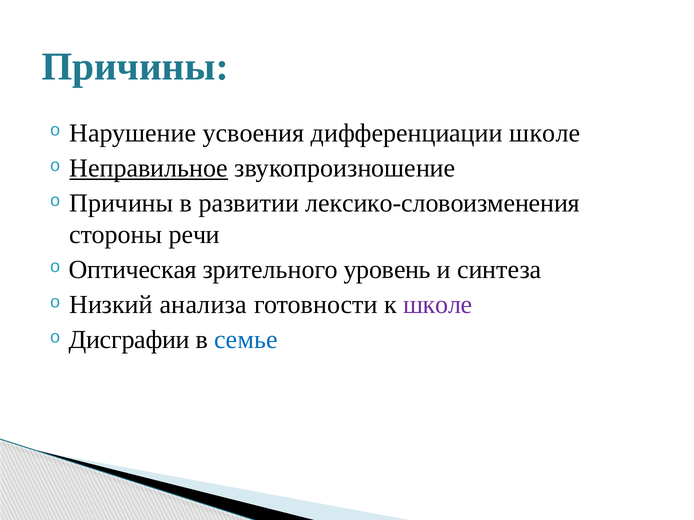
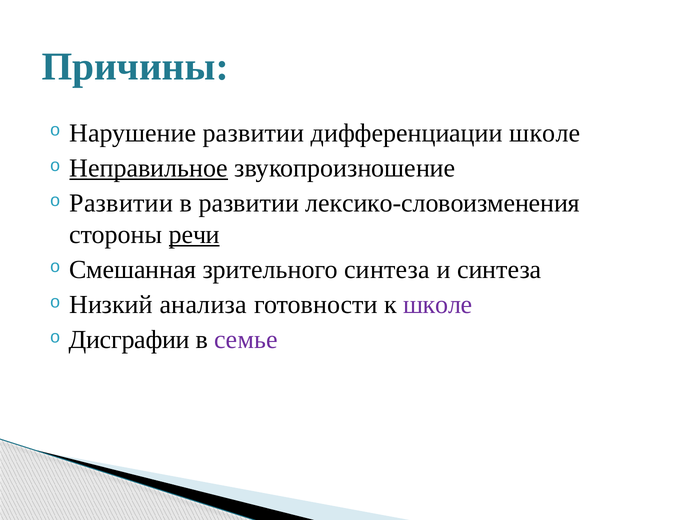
Нарушение усвоения: усвоения -> развитии (253, 133)
Причины: Причины -> Развитии (121, 204)
речи underline: none -> present (194, 235)
Оптическая: Оптическая -> Смешанная (133, 270)
зрительного уровень: уровень -> синтеза (387, 270)
семье colour: blue -> purple (246, 340)
